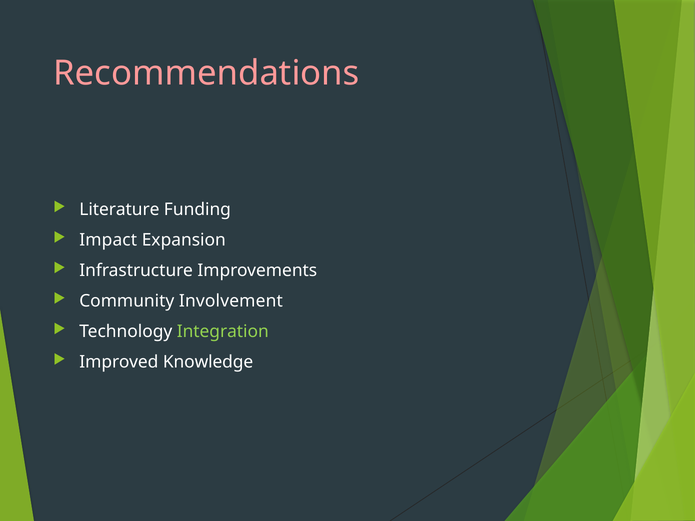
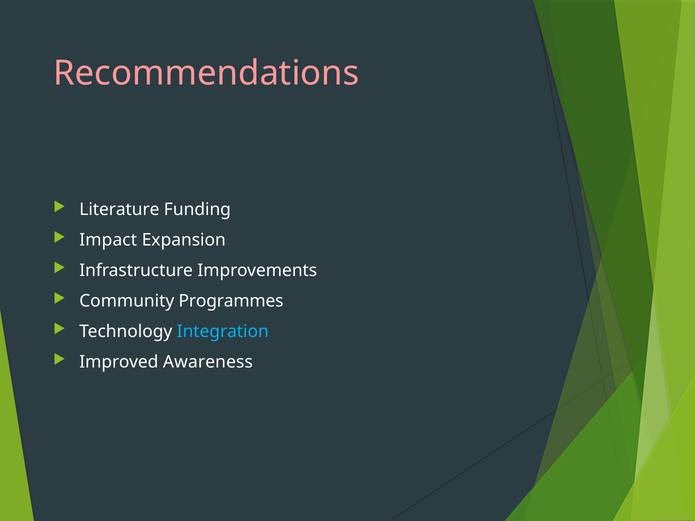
Involvement: Involvement -> Programmes (231, 301)
Integration colour: light green -> light blue (223, 332)
Knowledge: Knowledge -> Awareness (208, 362)
